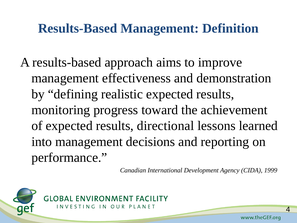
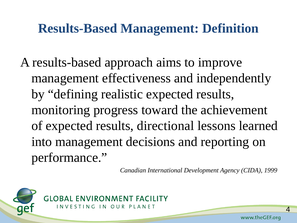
demonstration: demonstration -> independently (234, 78)
